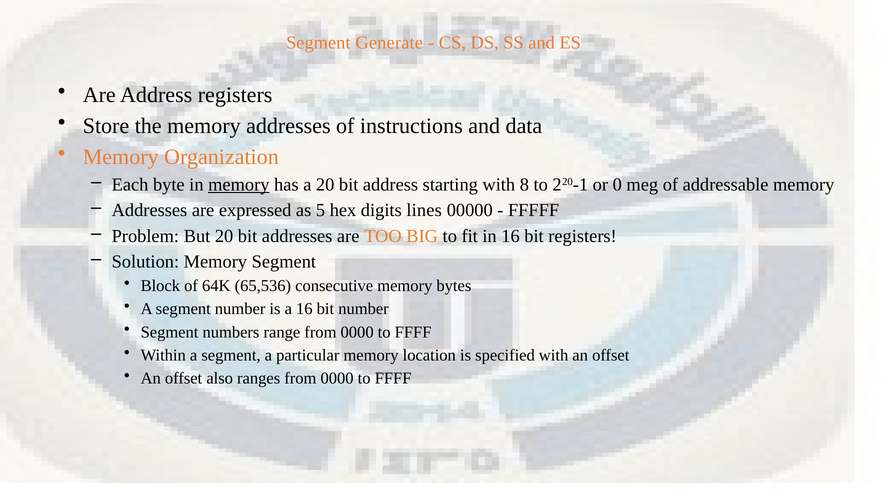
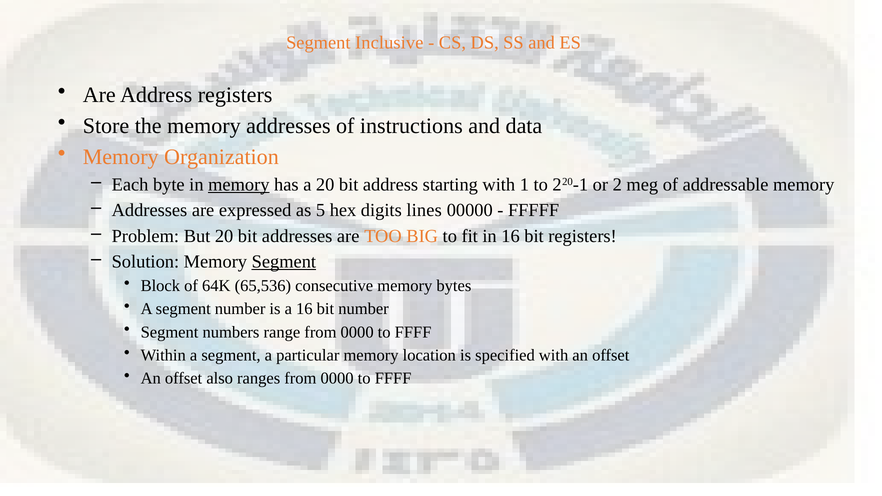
Generate: Generate -> Inclusive (389, 43)
8: 8 -> 1 (524, 185)
0: 0 -> 2 (617, 185)
Segment underline: none -> present (284, 262)
